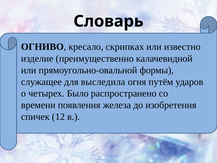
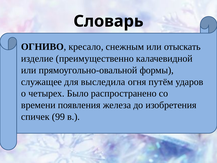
скрипках: скрипках -> снежным (125, 47)
известно: известно -> отыскать (182, 47)
12: 12 -> 99 (58, 116)
